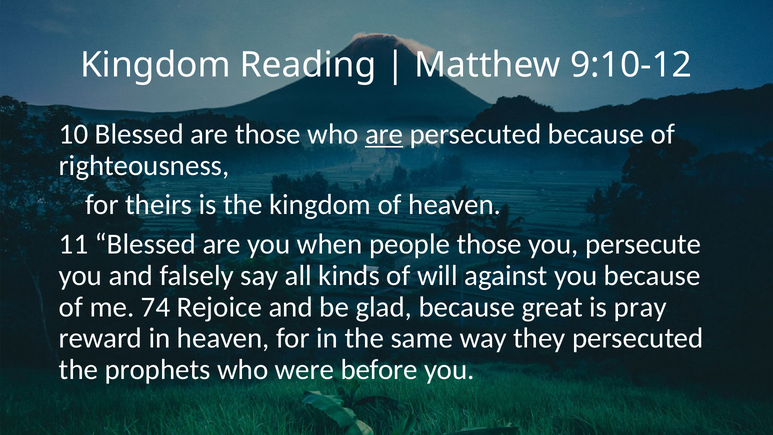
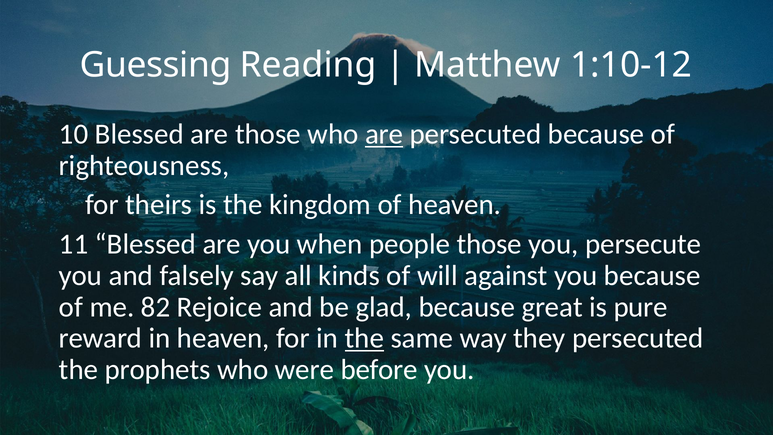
Kingdom: Kingdom -> Guessing (156, 65)
9:10-12: 9:10-12 -> 1:10-12 (631, 65)
74: 74 -> 82 (156, 307)
pray: pray -> pure (641, 307)
the underline: none -> present (364, 338)
